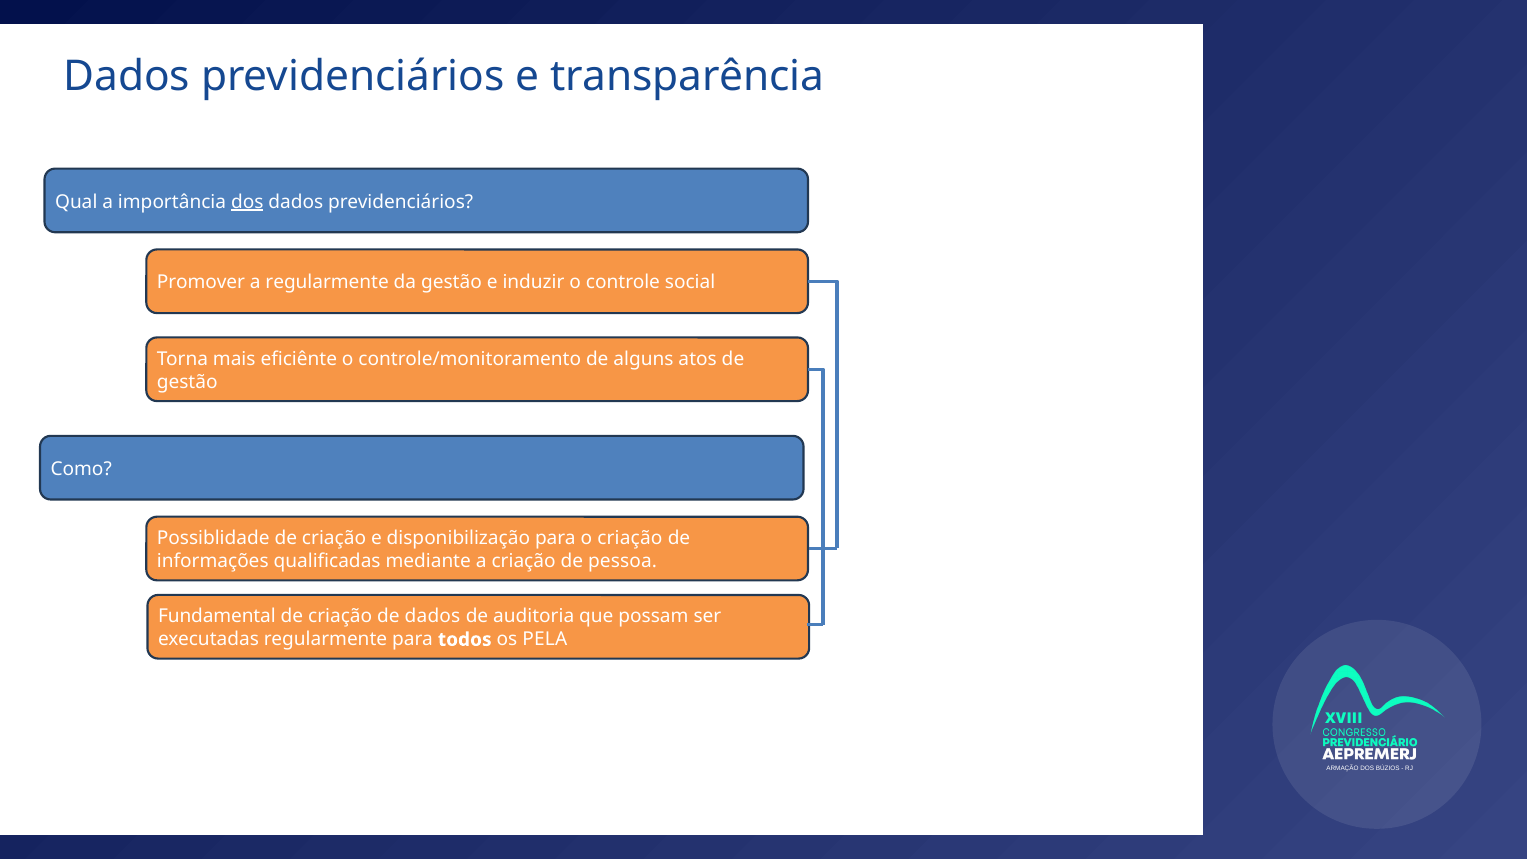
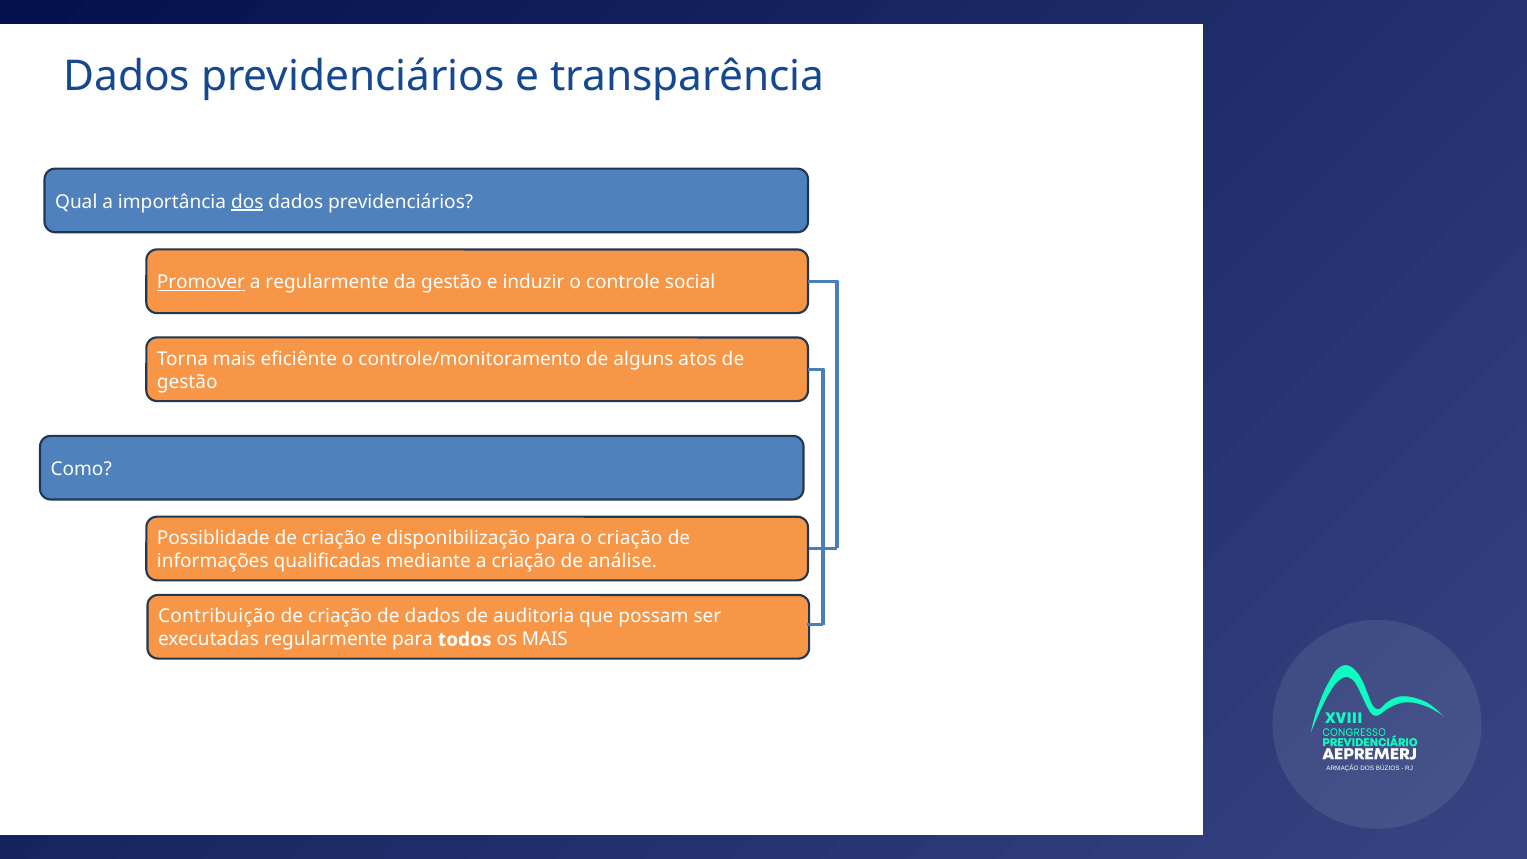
Promover underline: none -> present (201, 283)
pessoa: pessoa -> análise (623, 561)
Fundamental: Fundamental -> Contribuição (217, 617)
os PELA: PELA -> MAIS (545, 639)
